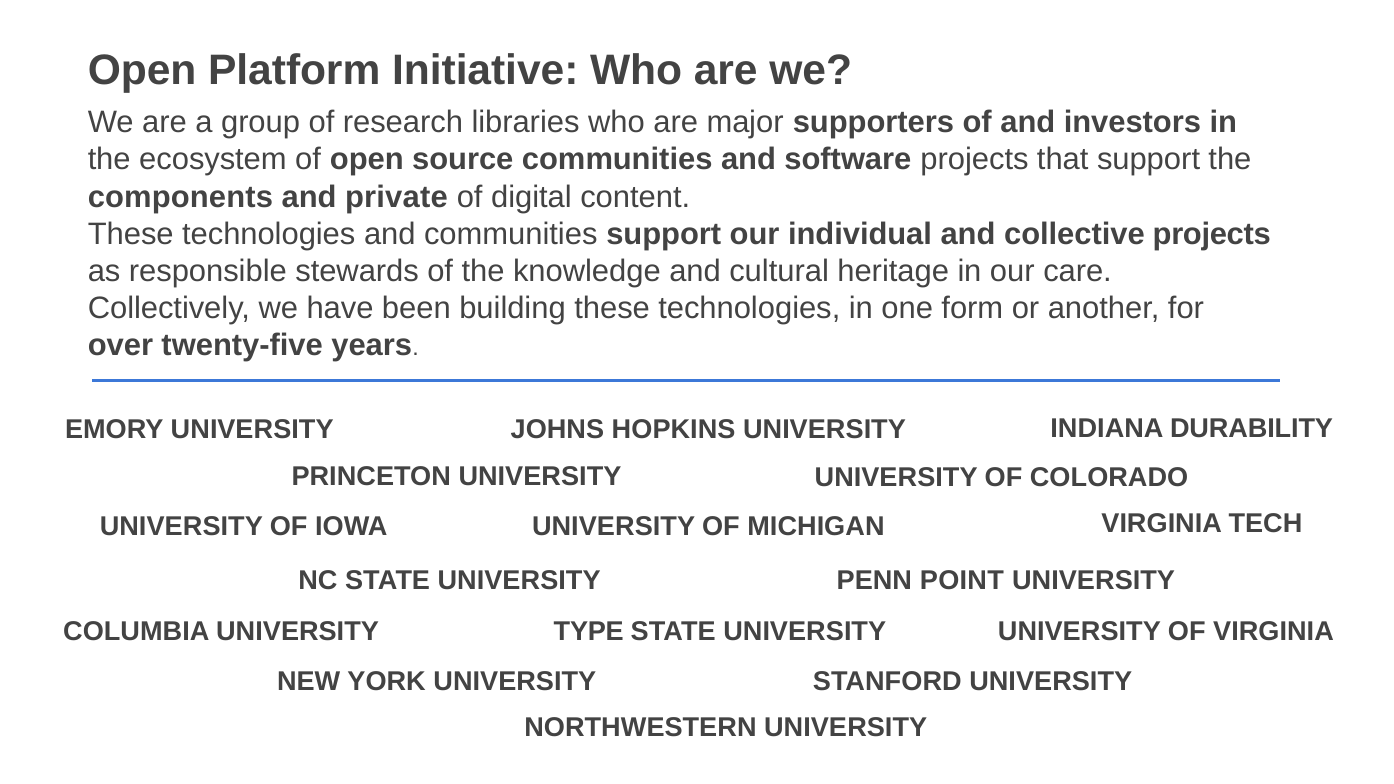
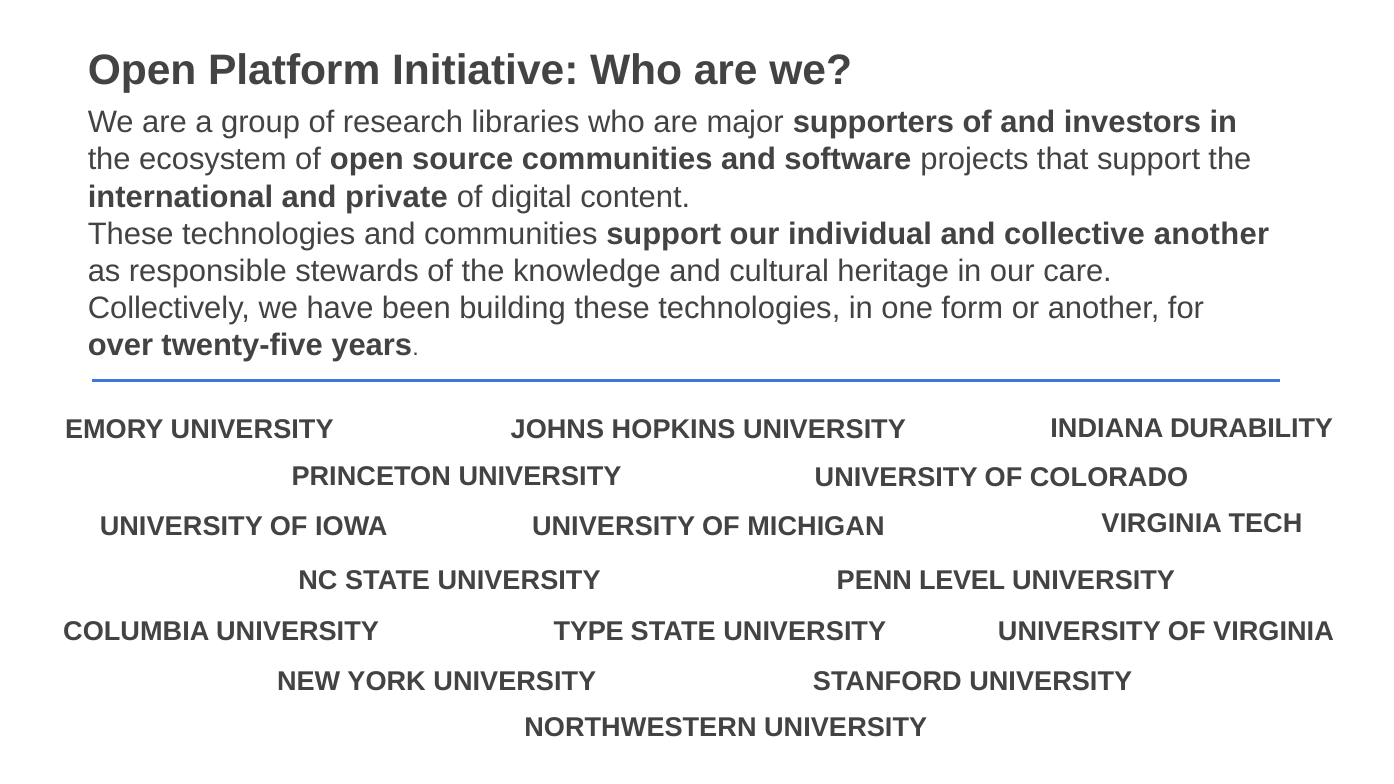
components: components -> international (181, 197)
collective projects: projects -> another (1211, 234)
POINT: POINT -> LEVEL (962, 581)
